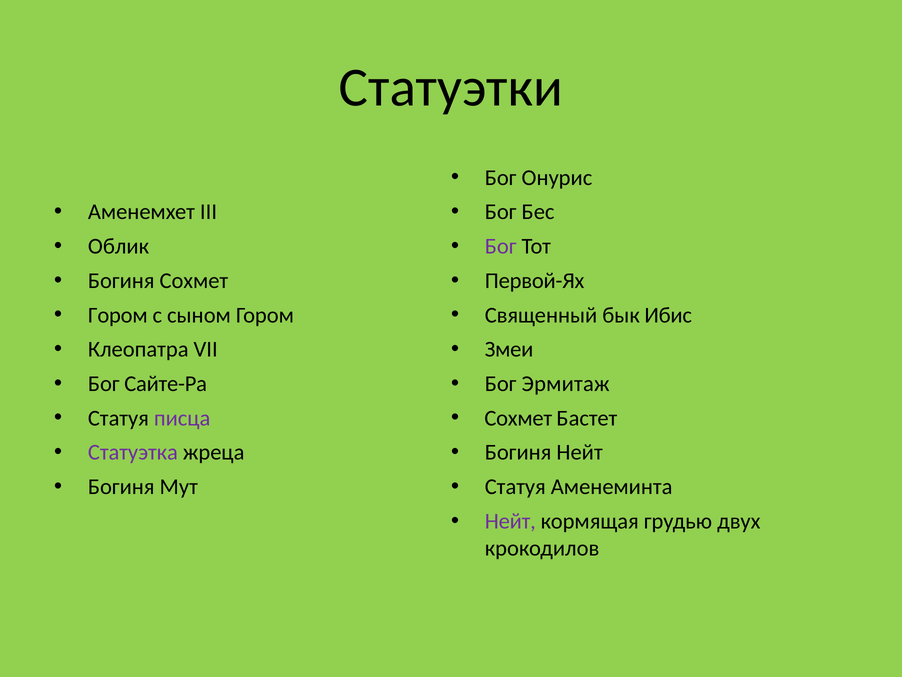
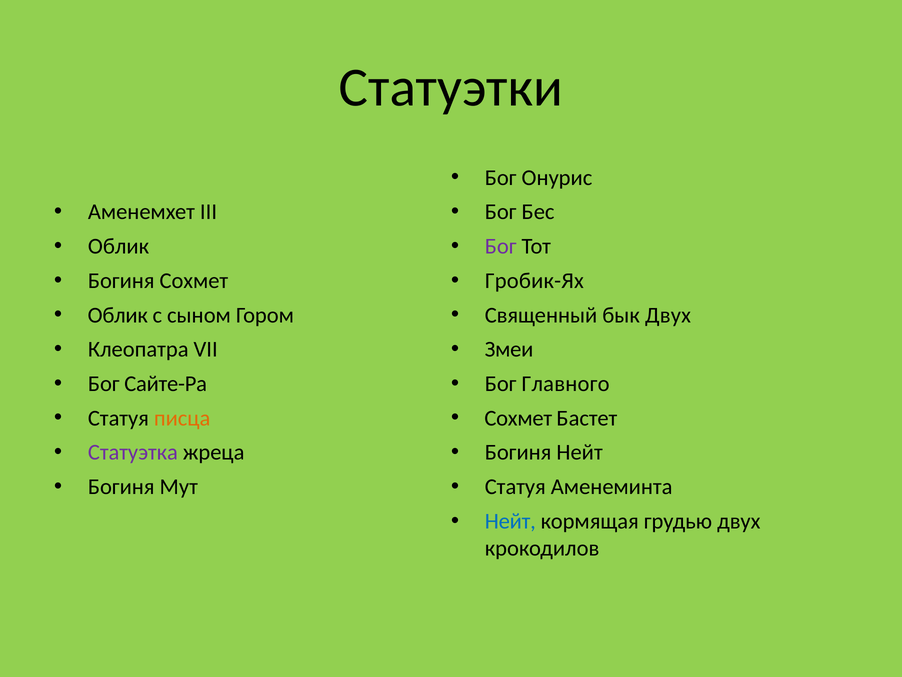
Первой-Ях: Первой-Ях -> Гробик-Ях (534, 280)
Гором: Гором -> Облик (118, 315)
бык Ибис: Ибис -> Двух (668, 315)
Эрмитаж: Эрмитаж -> Главного (566, 384)
писца colour: purple -> orange (182, 418)
Нейт colour: purple -> blue (510, 521)
